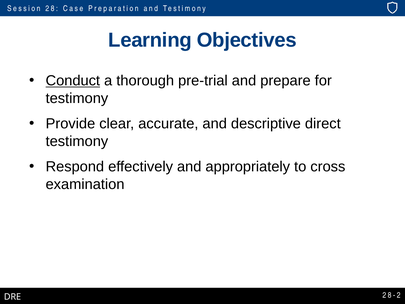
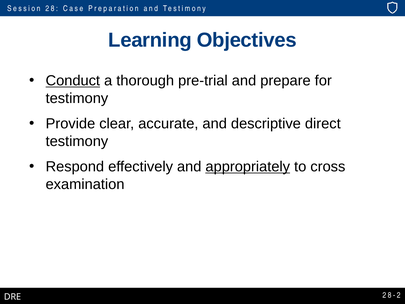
appropriately underline: none -> present (248, 167)
